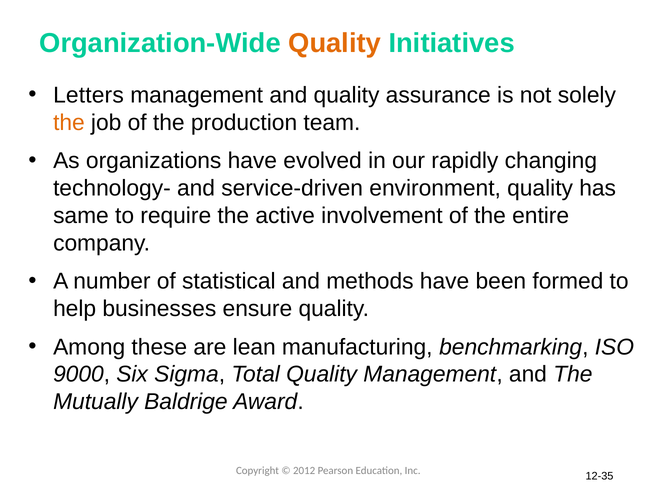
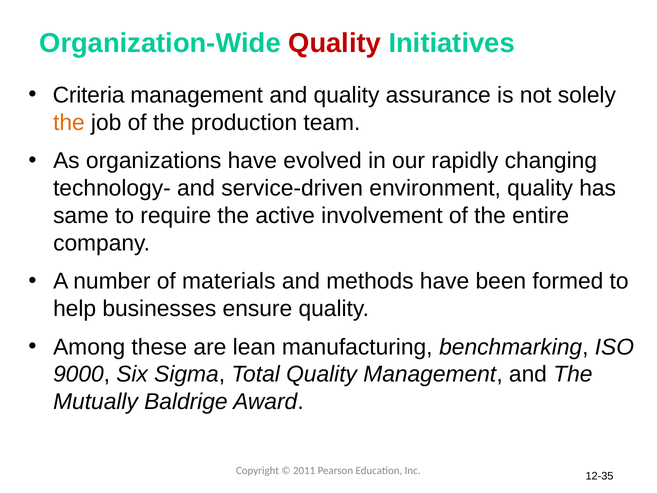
Quality colour: orange -> red (335, 43)
Letters: Letters -> Criteria (89, 95)
statistical: statistical -> materials (229, 281)
2012: 2012 -> 2011 (304, 470)
